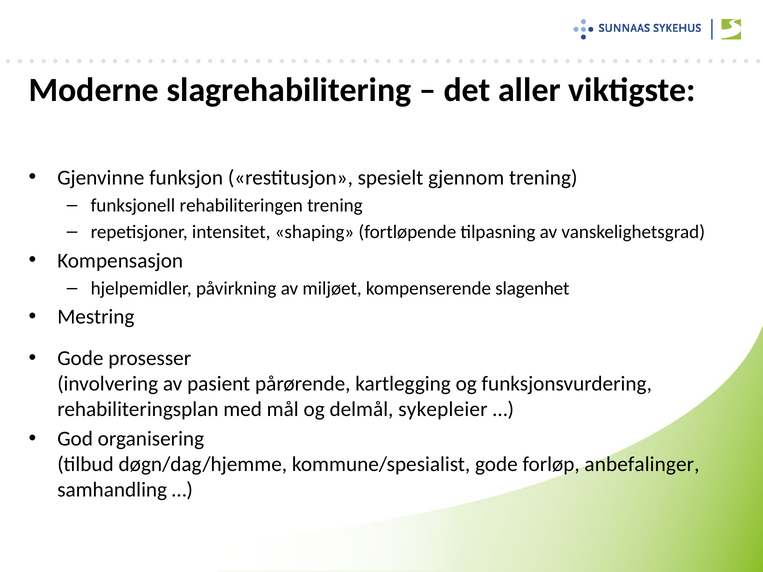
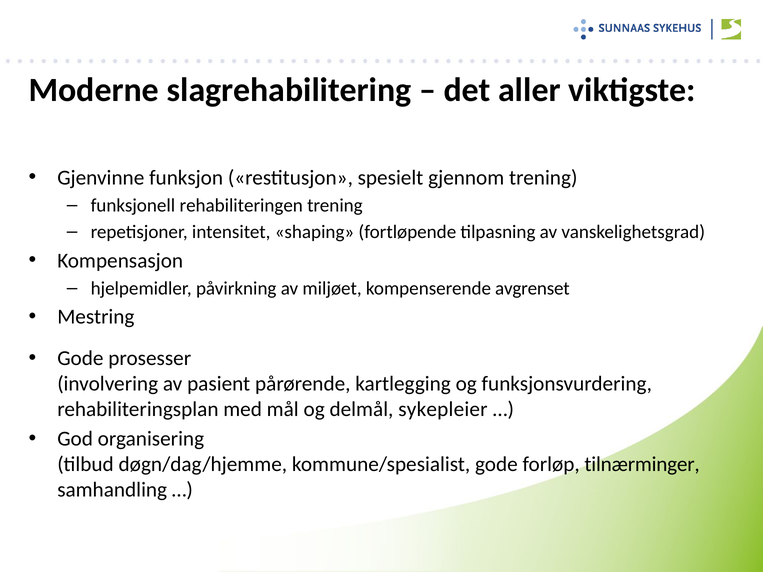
slagenhet: slagenhet -> avgrenset (532, 289)
anbefalinger: anbefalinger -> tilnærminger (642, 465)
